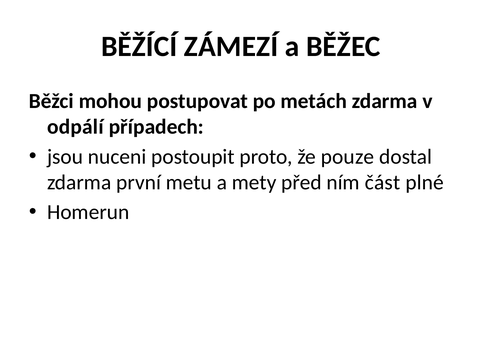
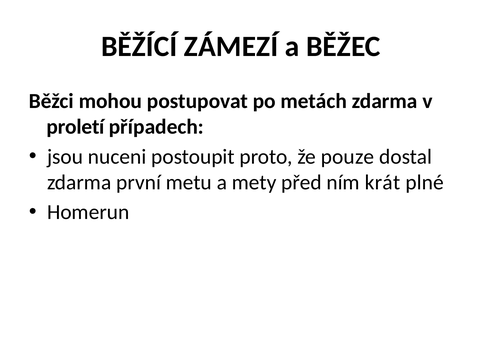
odpálí: odpálí -> proletí (76, 127)
část: část -> krát (383, 183)
